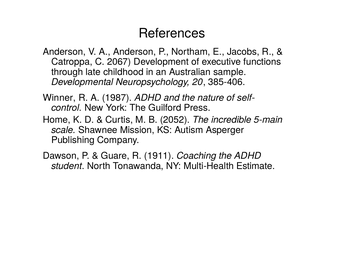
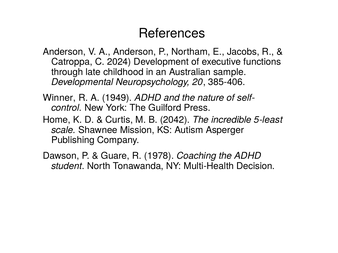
2067: 2067 -> 2024 (119, 62)
1987: 1987 -> 1949 (117, 98)
2052: 2052 -> 2042 (175, 120)
5-main: 5-main -> 5-least (268, 120)
1911: 1911 -> 1978 (159, 156)
Estimate: Estimate -> Decision (256, 166)
